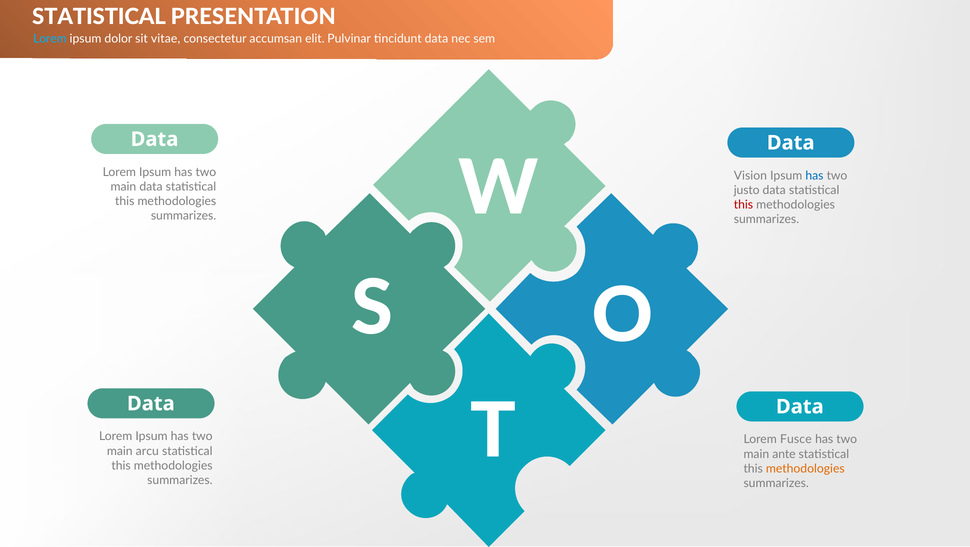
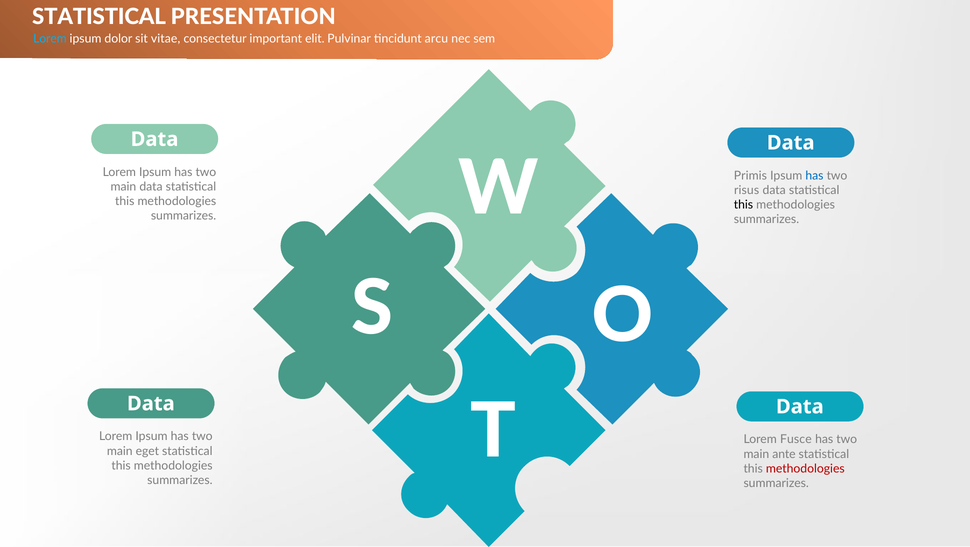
accumsan: accumsan -> important (276, 39)
tincidunt data: data -> arcu (436, 39)
Vision: Vision -> Primis (750, 176)
justo: justo -> risus (747, 190)
this colour: red -> black (743, 205)
arcu: arcu -> eget (147, 451)
methodologies colour: orange -> red (805, 469)
